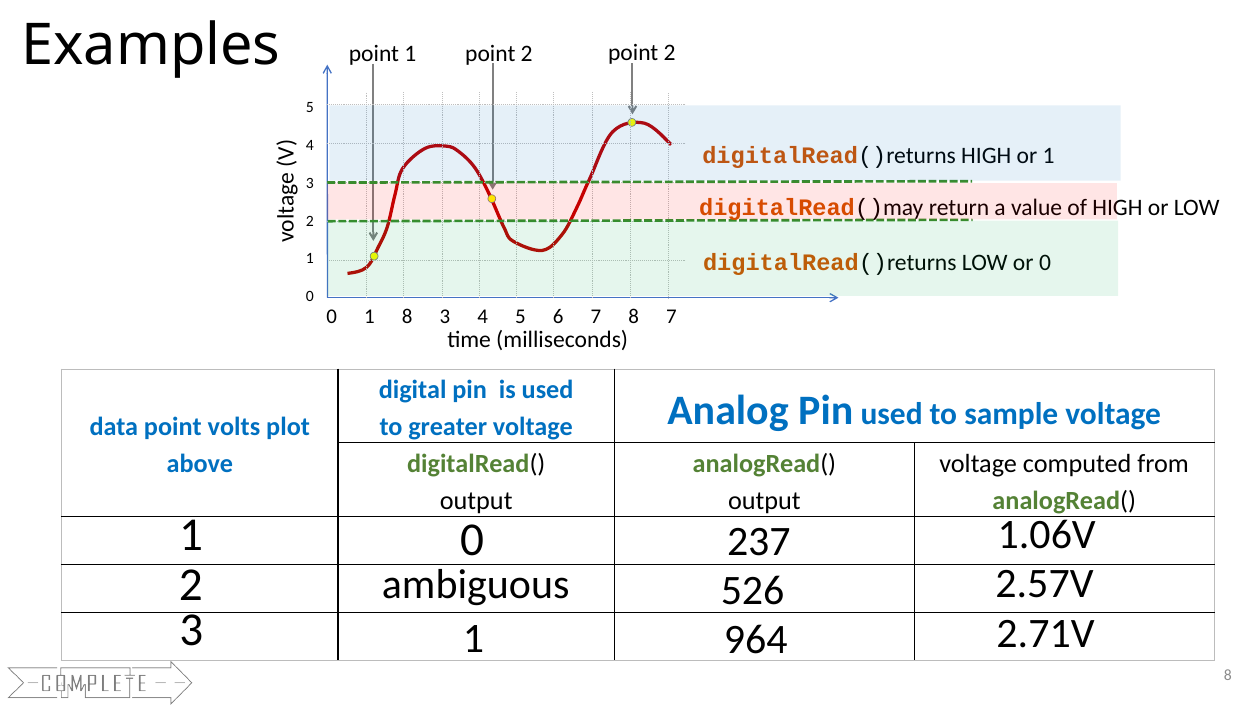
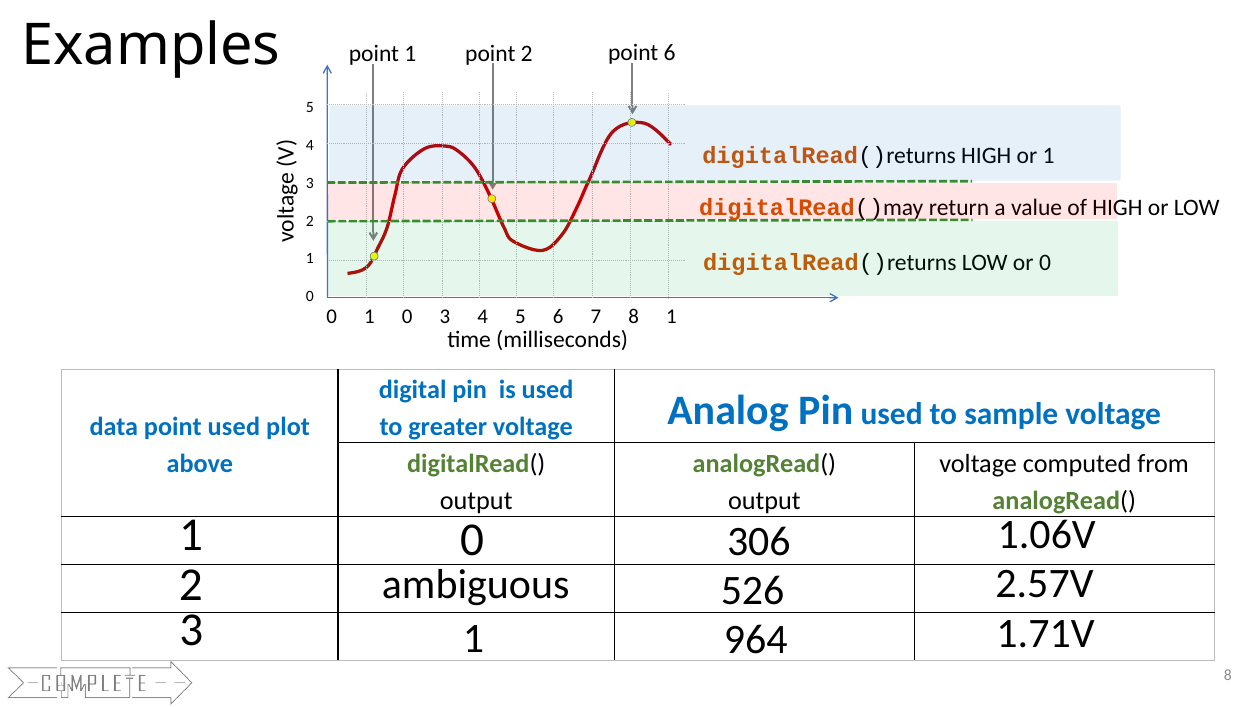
2 point 2: 2 -> 6 (670, 53)
0 1 8: 8 -> 0 (407, 317)
8 7: 7 -> 1 (671, 317)
point volts: volts -> used (234, 427)
237: 237 -> 306 (759, 542)
2.71V: 2.71V -> 1.71V (1046, 634)
